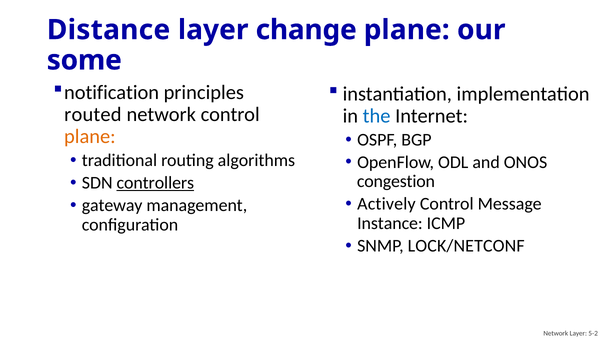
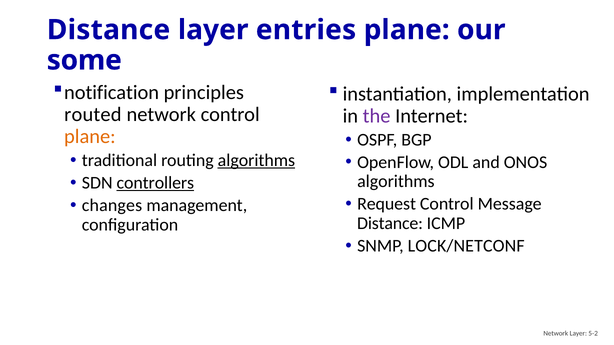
change: change -> entries (306, 30)
the colour: blue -> purple (377, 116)
algorithms underline: none -> present (256, 161)
congestion: congestion -> algorithms (396, 182)
Actively: Actively -> Request (387, 204)
gateway: gateway -> changes (112, 206)
Instance: Instance -> Distance (390, 224)
